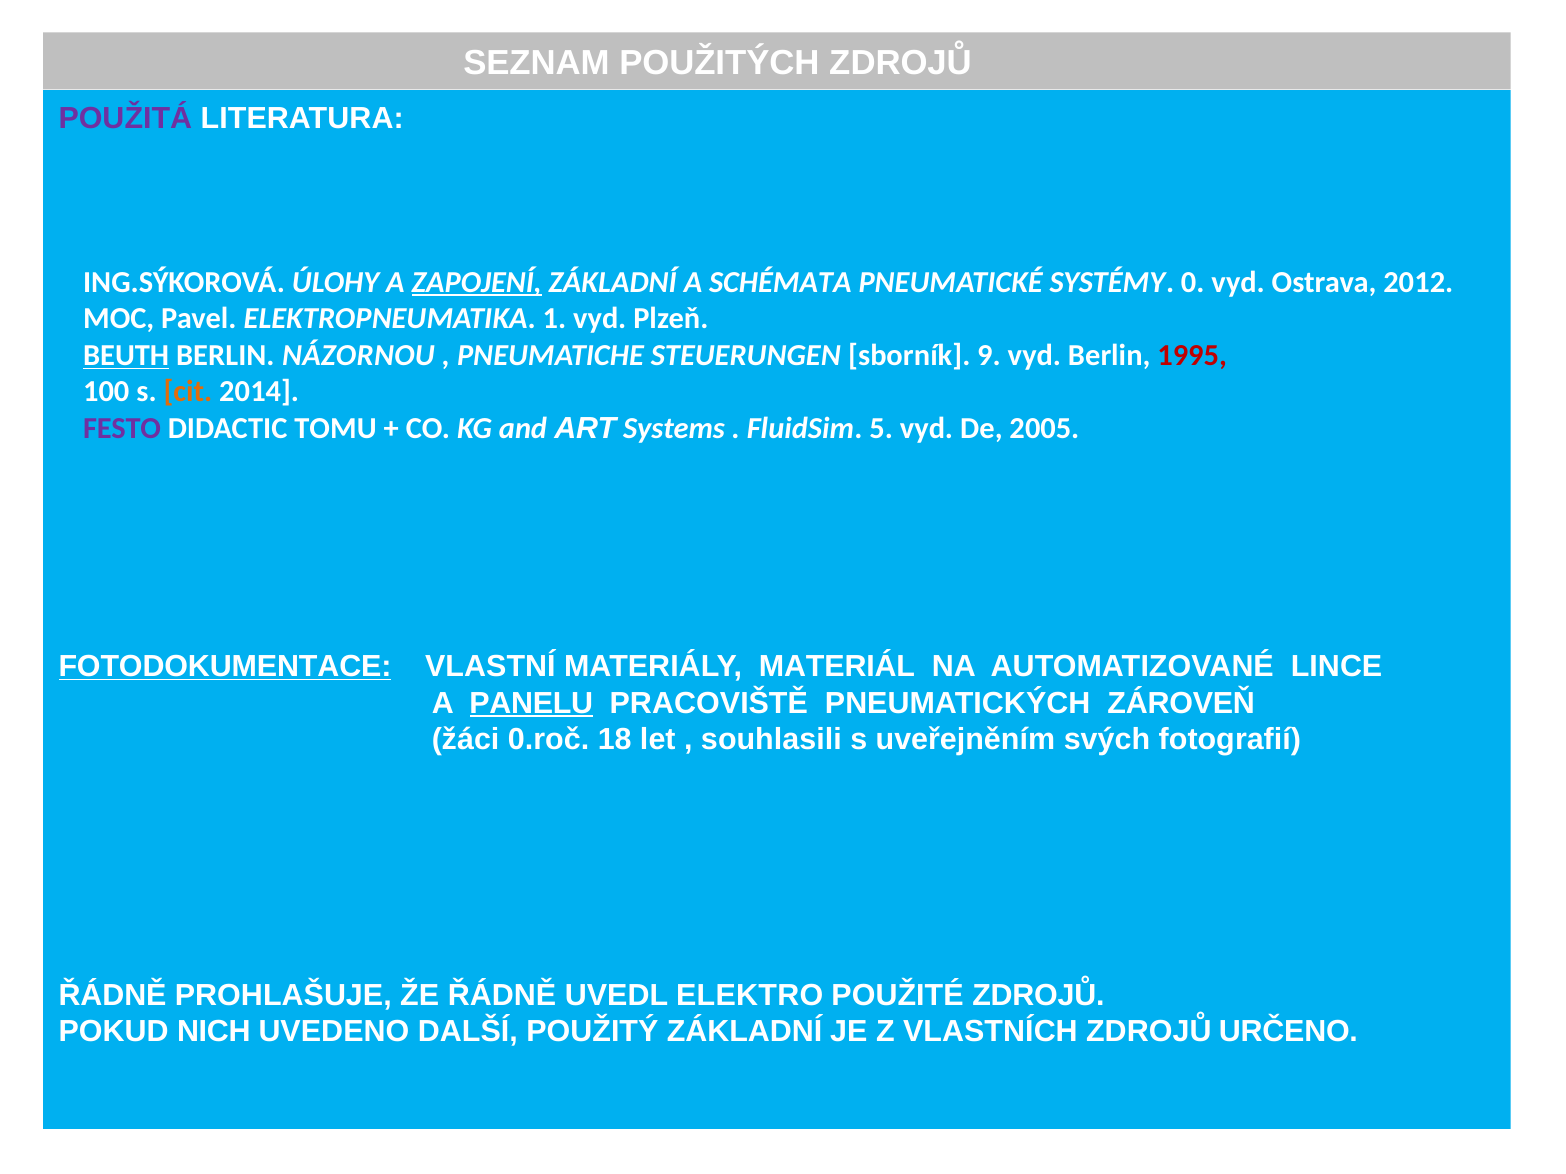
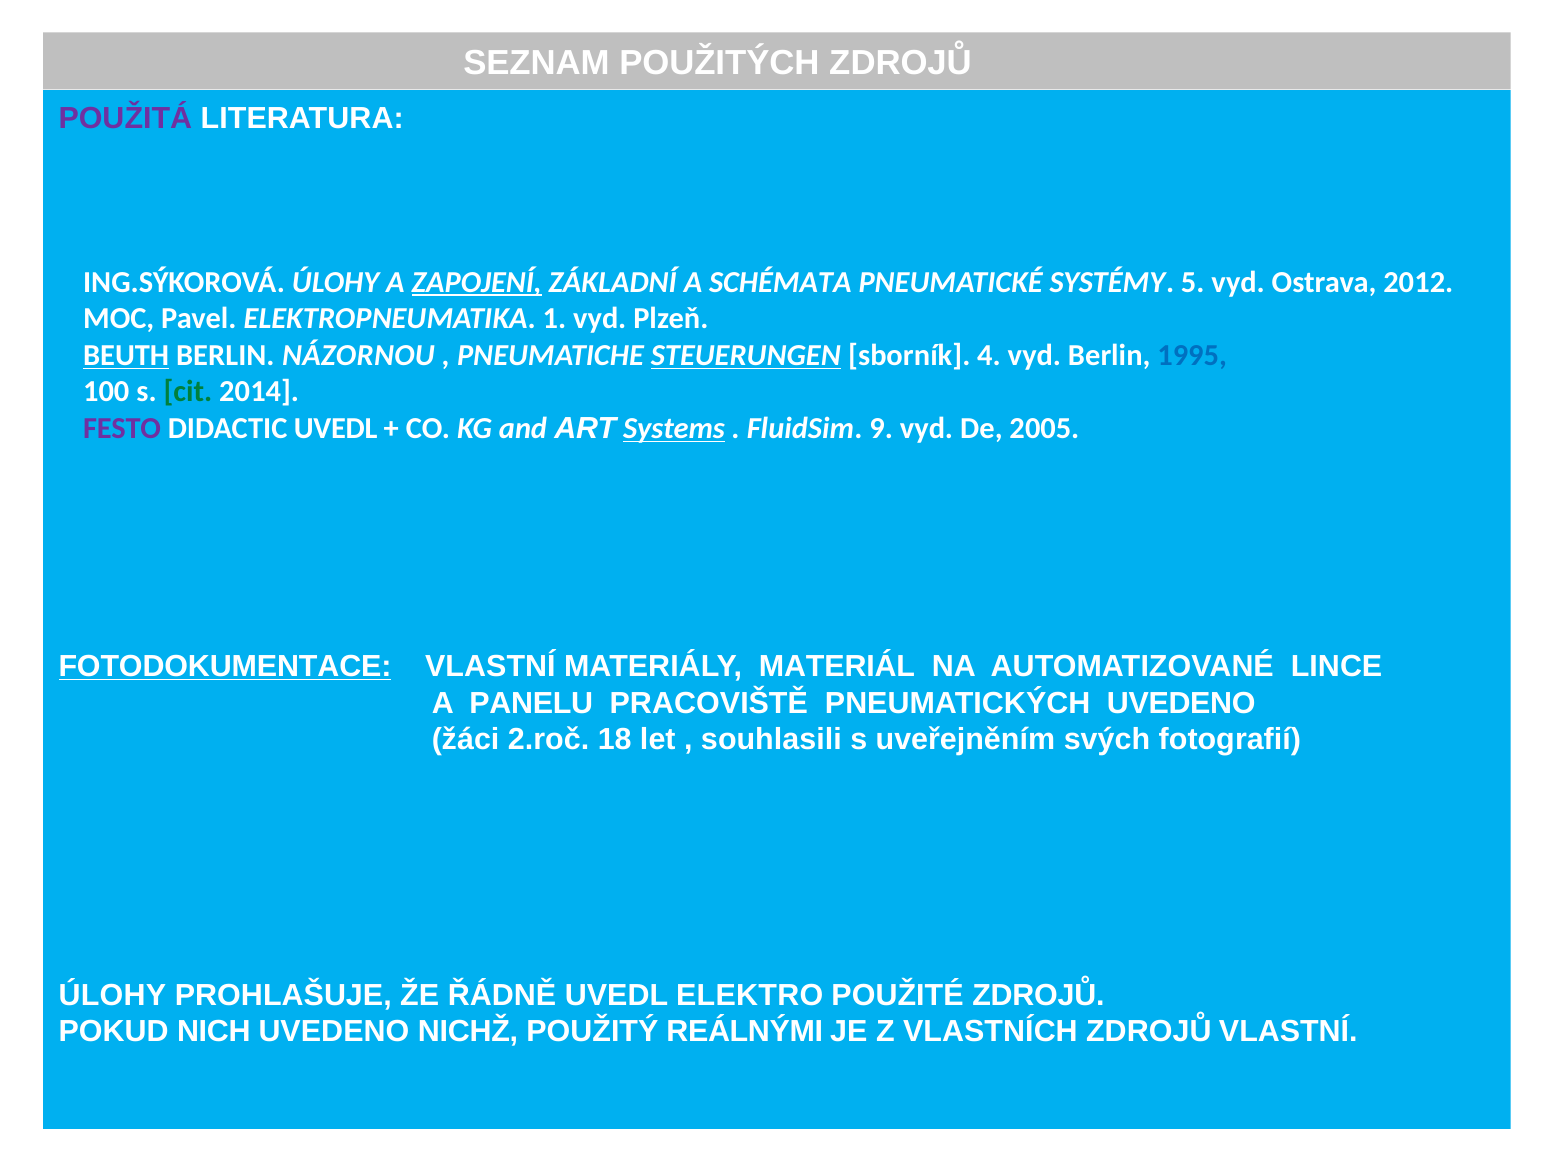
0: 0 -> 5 (1193, 282)
STEUERUNGEN underline: none -> present (746, 355)
9: 9 -> 4 (989, 355)
1995 colour: red -> blue (1192, 355)
cit colour: orange -> green (188, 392)
DIDACTIC TOMU: TOMU -> UVEDL (336, 429)
Systems underline: none -> present (674, 429)
5: 5 -> 9 (881, 429)
PANELU underline: present -> none (531, 703)
PNEUMATICKÝCH ZÁROVEŇ: ZÁROVEŇ -> UVEDENO (1181, 703)
0.roč: 0.roč -> 2.roč (549, 740)
ŘÁDNĚ: ŘÁDNĚ -> ÚLOHY (112, 996)
DALŠÍ: DALŠÍ -> NICHŽ (468, 1032)
POUŽITÝ ZÁKLADNÍ: ZÁKLADNÍ -> REÁLNÝMI (745, 1032)
ZDROJŮ URČENO: URČENO -> VLASTNÍ (1288, 1032)
